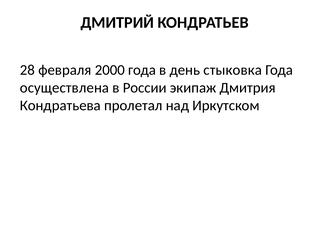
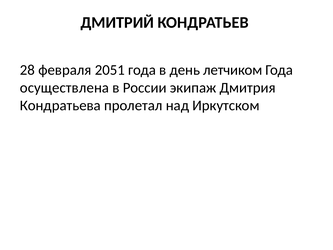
2000: 2000 -> 2051 (110, 70)
стыковка: стыковка -> летчиком (233, 70)
